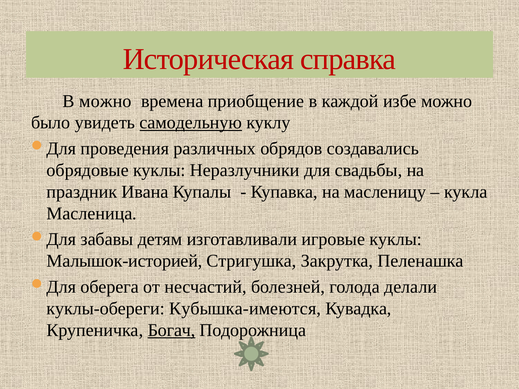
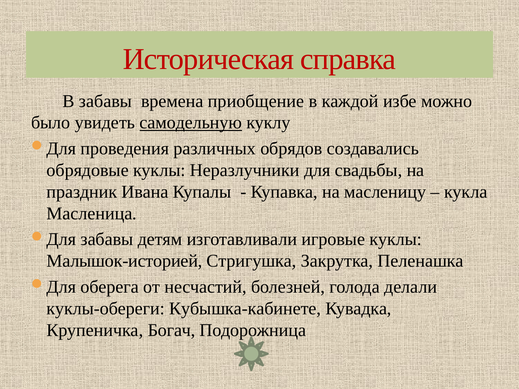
В можно: можно -> забавы (105, 101)
Кубышка-имеются: Кубышка-имеются -> Кубышка-кабинете (245, 309)
Богач underline: present -> none (171, 330)
